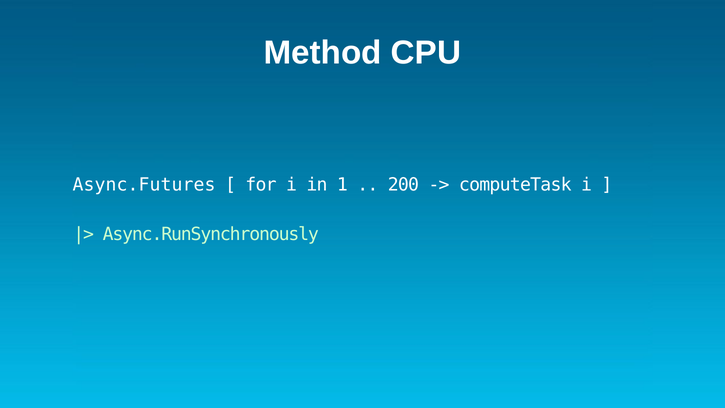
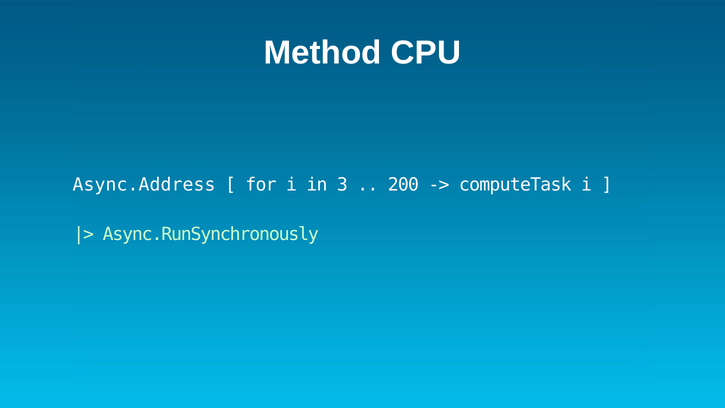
Async.Futures: Async.Futures -> Async.Address (144, 185)
1: 1 -> 3 (342, 185)
